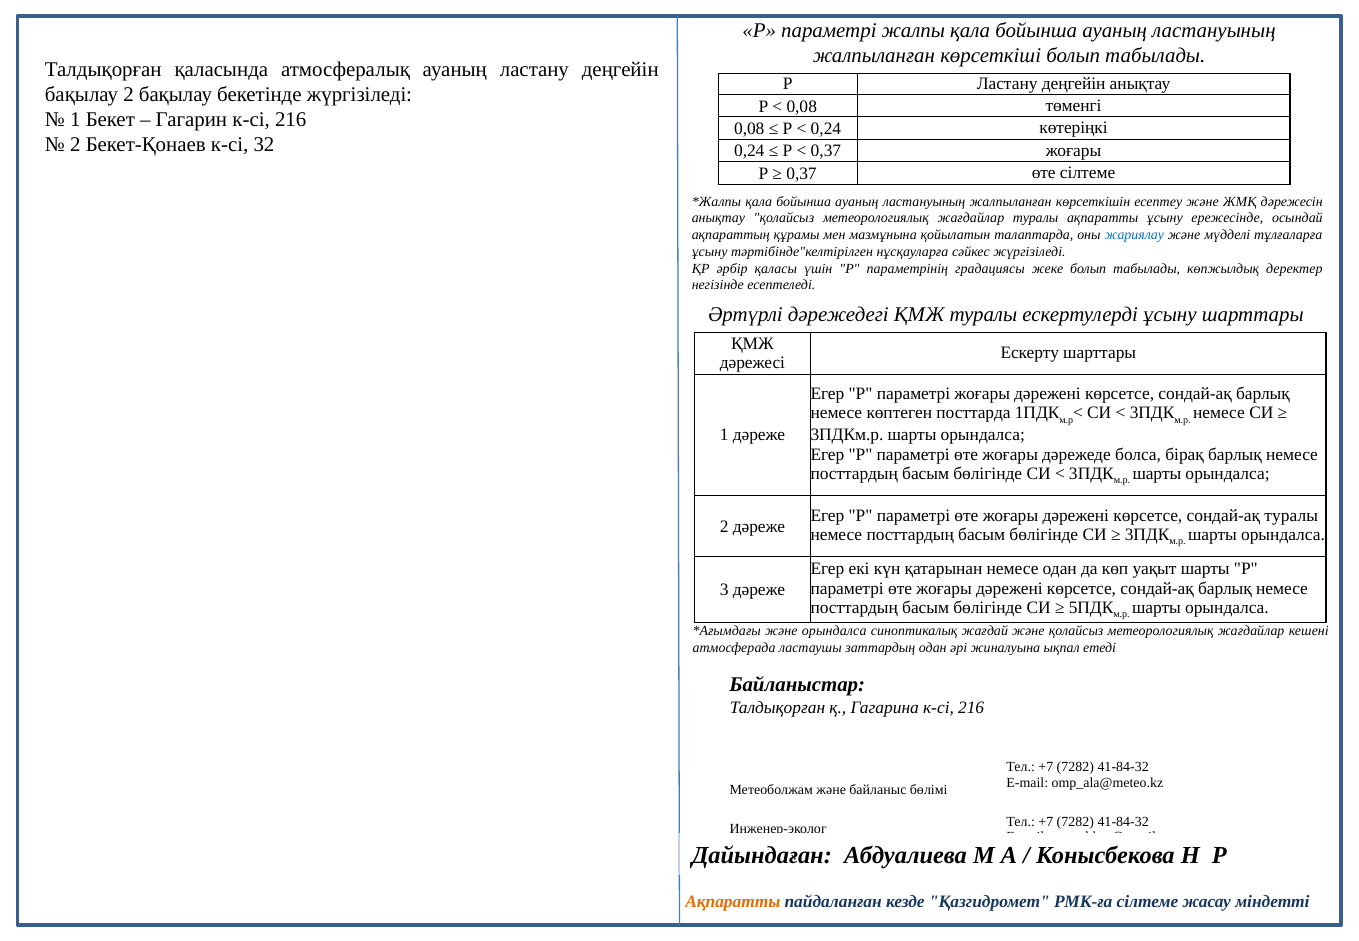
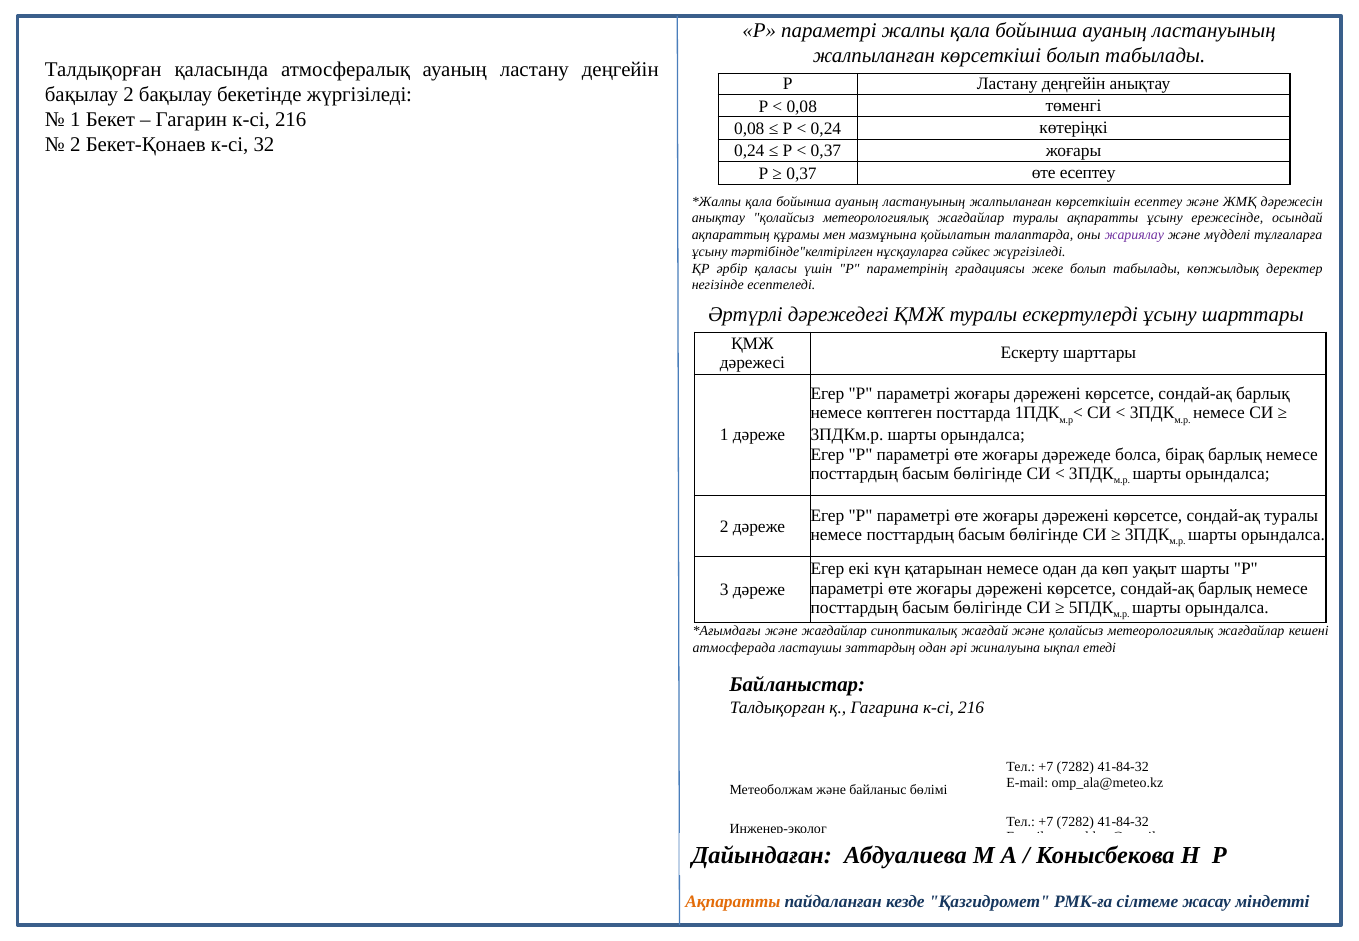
өте сілтеме: сілтеме -> есептеу (1088, 173)
жариялау colour: blue -> purple (1134, 235)
және орындалса: орындалса -> жағдайлар (834, 631)
